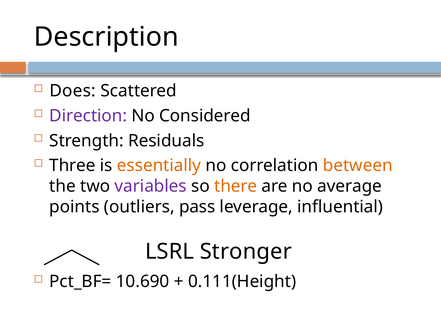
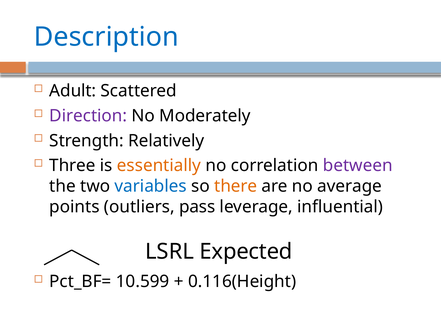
Description colour: black -> blue (106, 37)
Does: Does -> Adult (73, 91)
Considered: Considered -> Moderately (205, 116)
Residuals: Residuals -> Relatively (166, 141)
between colour: orange -> purple (358, 165)
variables colour: purple -> blue (151, 186)
Stronger: Stronger -> Expected (246, 251)
10.690: 10.690 -> 10.599 (143, 281)
0.111(Height: 0.111(Height -> 0.116(Height (242, 281)
